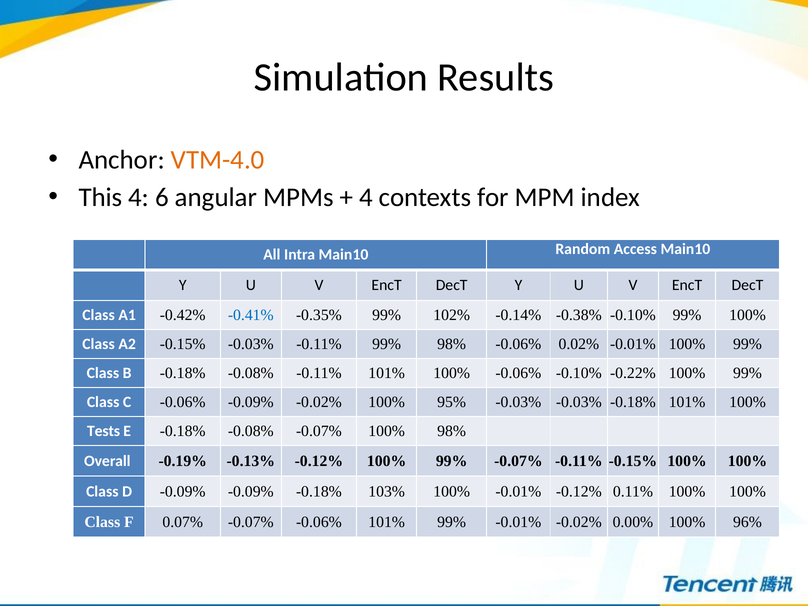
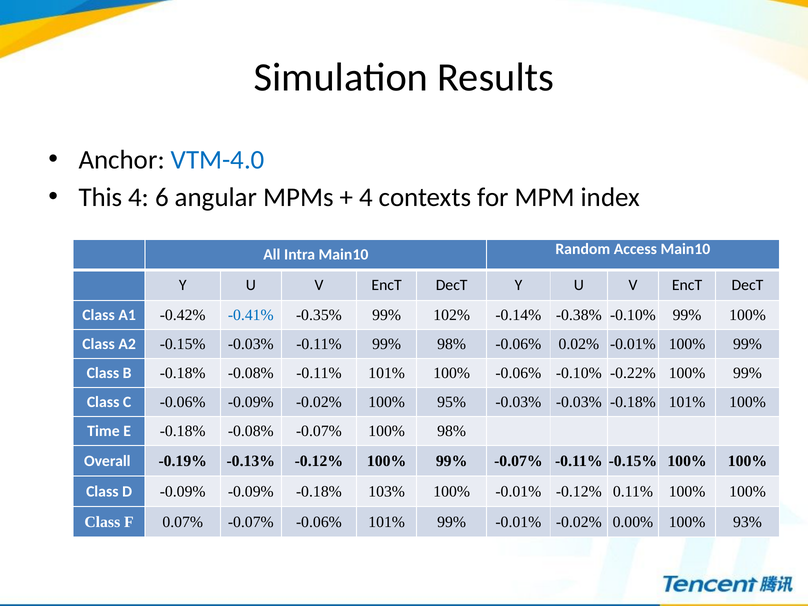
VTM-4.0 colour: orange -> blue (218, 160)
Tests: Tests -> Time (103, 431)
96%: 96% -> 93% (747, 522)
